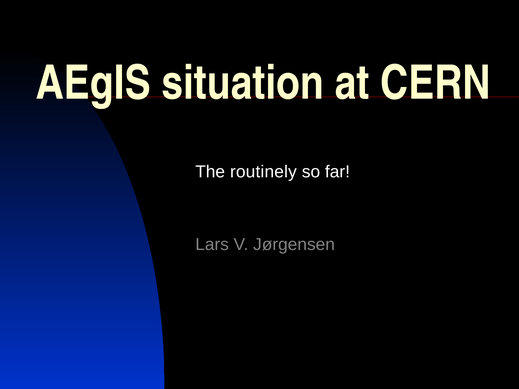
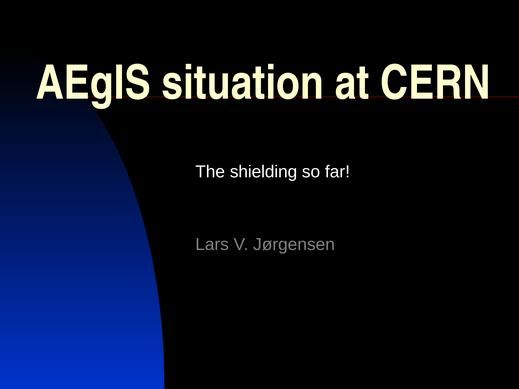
routinely: routinely -> shielding (264, 172)
